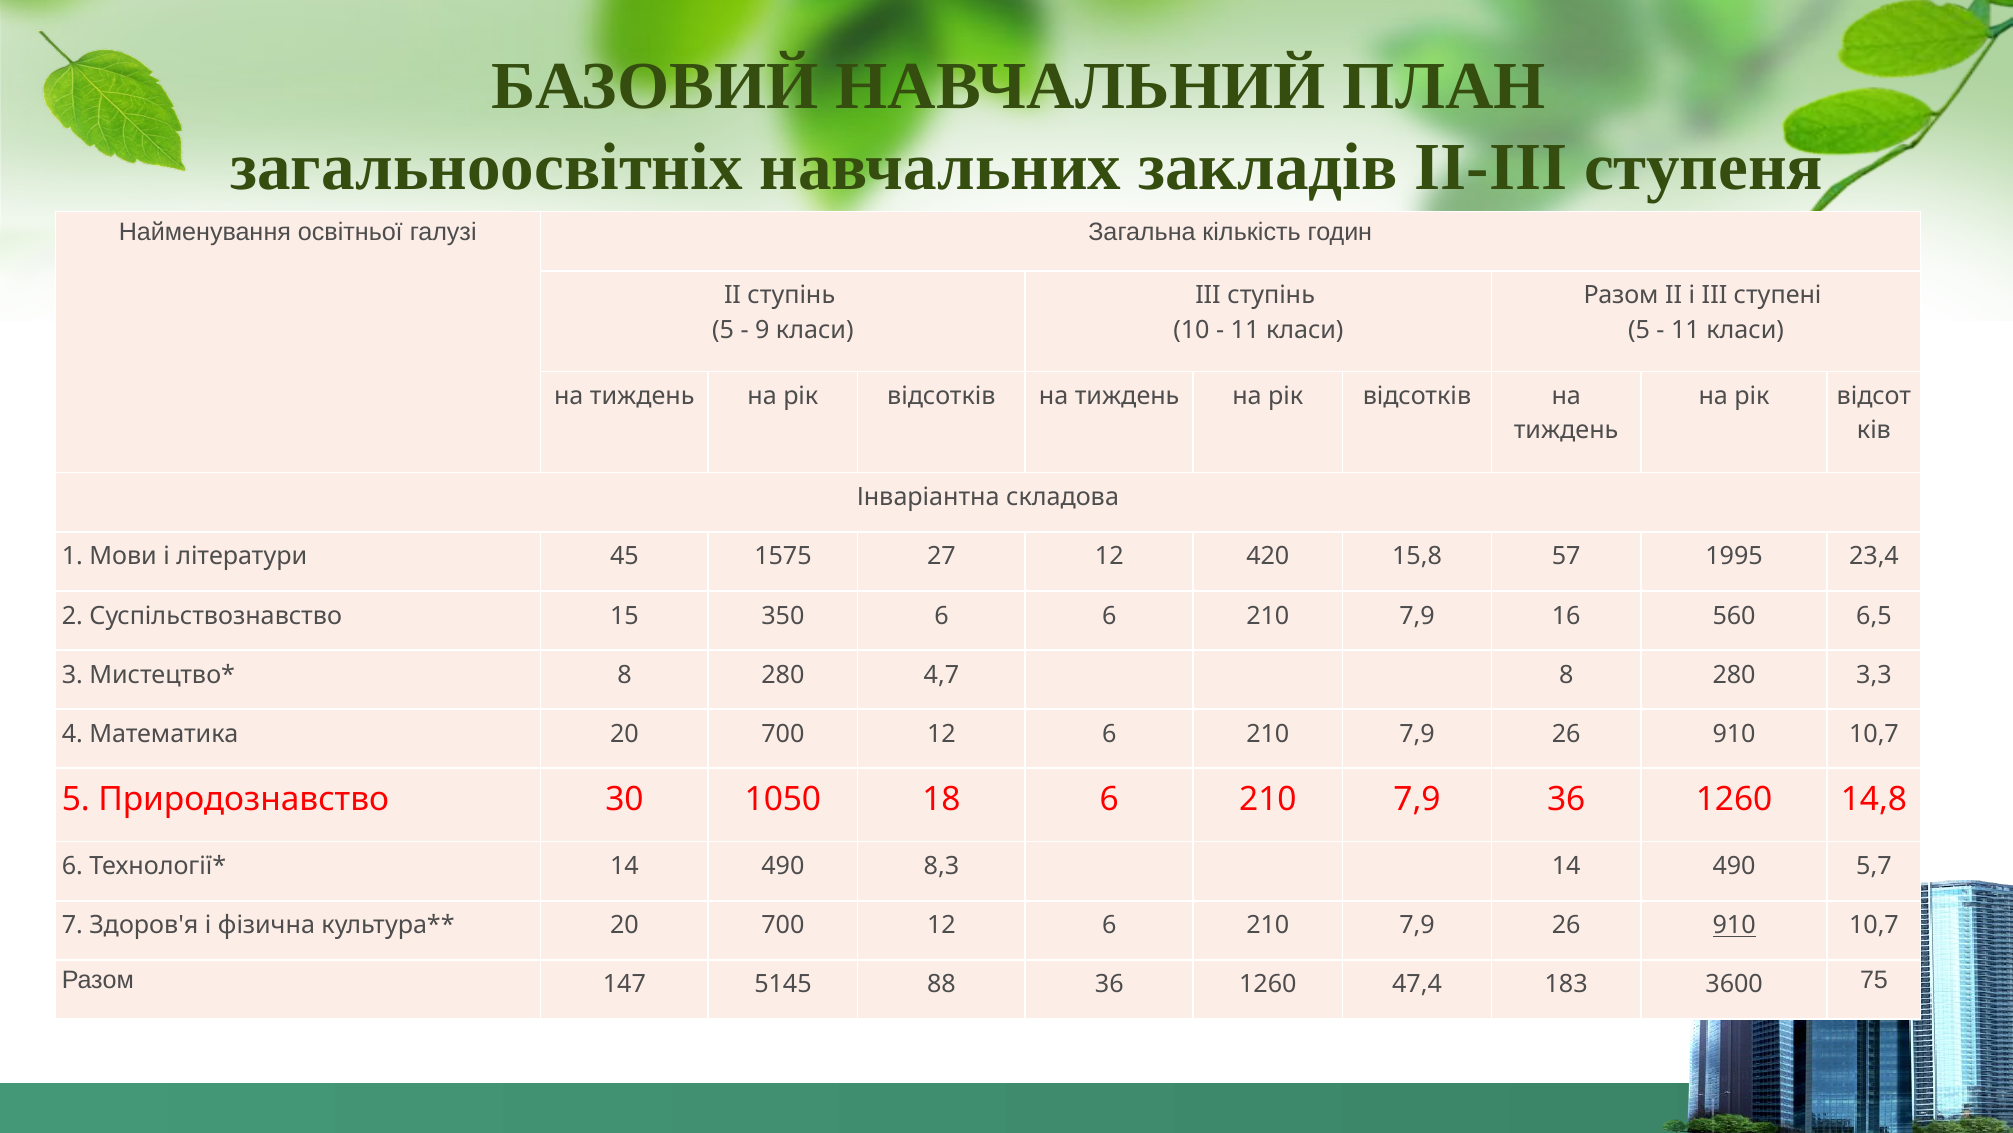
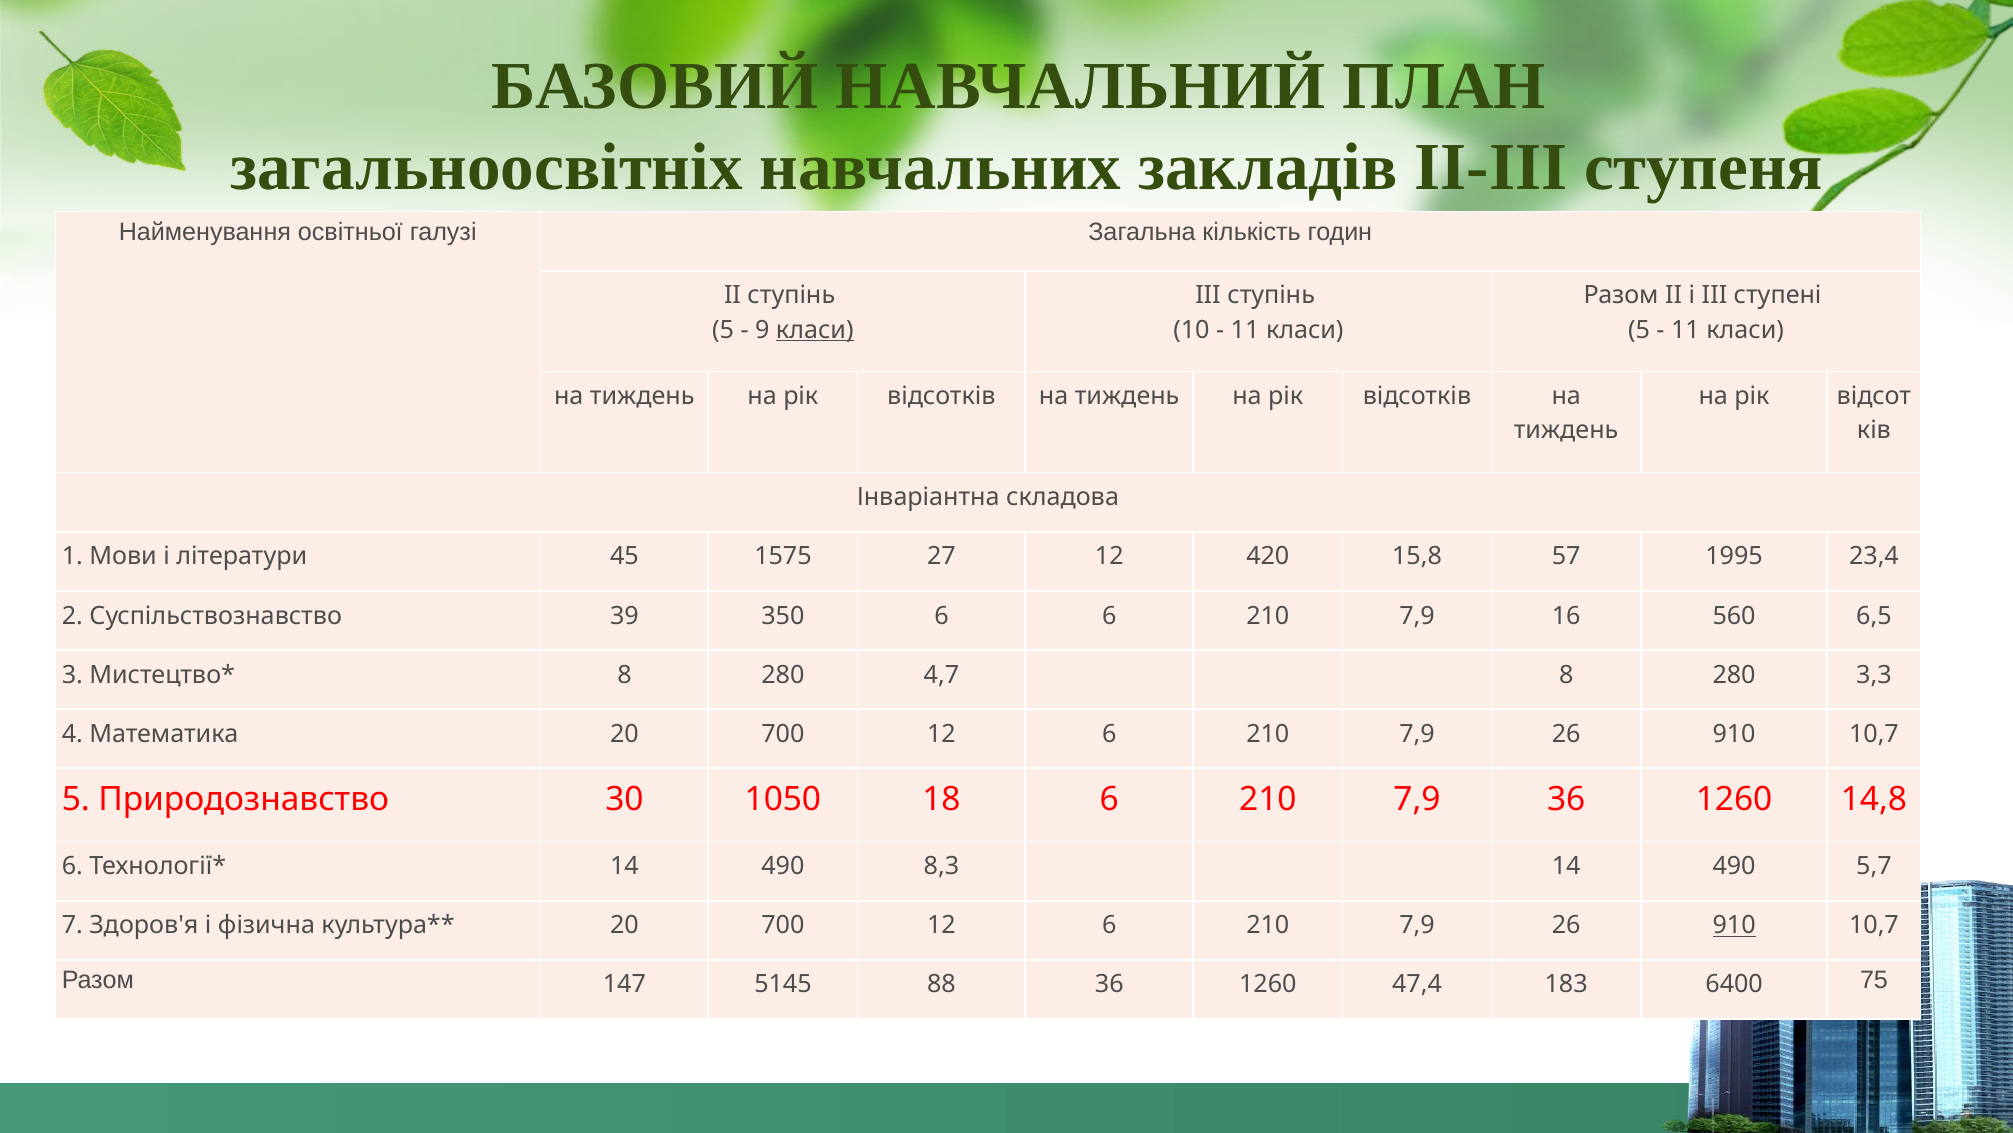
класи underline: none -> present (815, 330)
15: 15 -> 39 (624, 615)
3600: 3600 -> 6400 (1734, 984)
